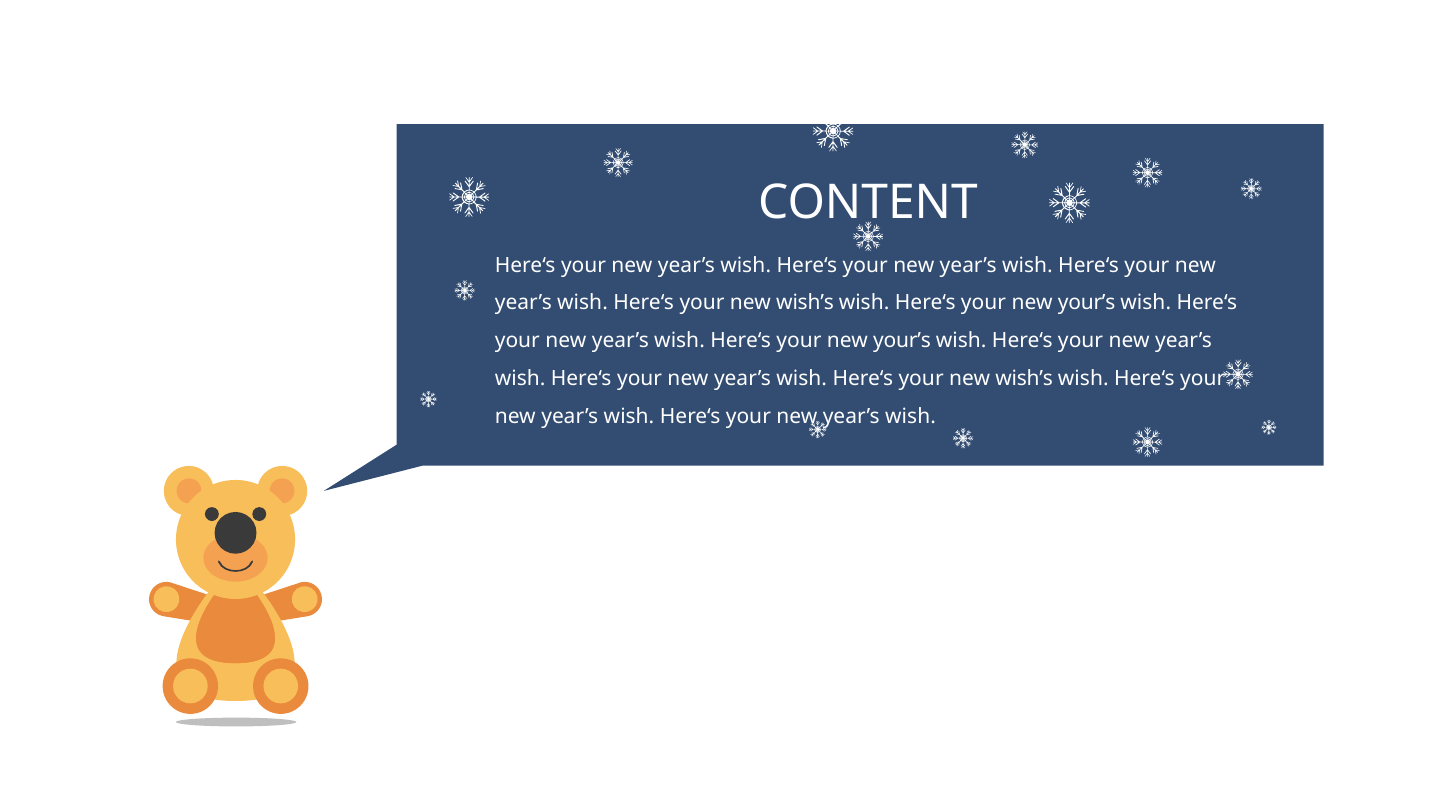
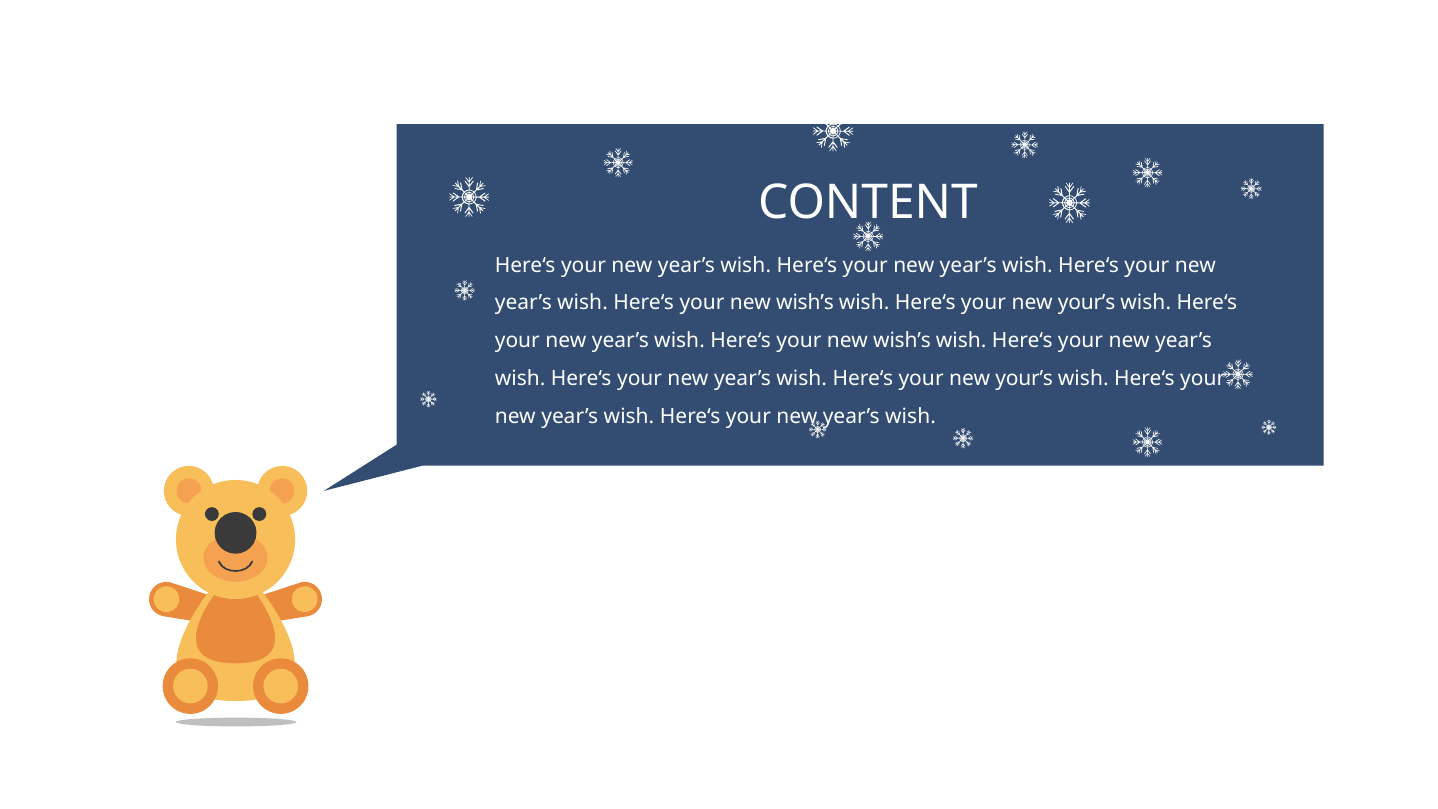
your’s: your’s -> wish’s (902, 341)
wish’s: wish’s -> your’s (1024, 378)
